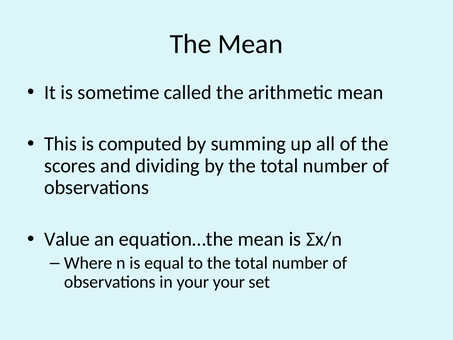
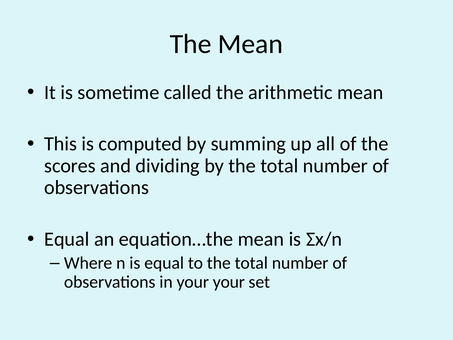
Value: Value -> Equal (67, 239)
